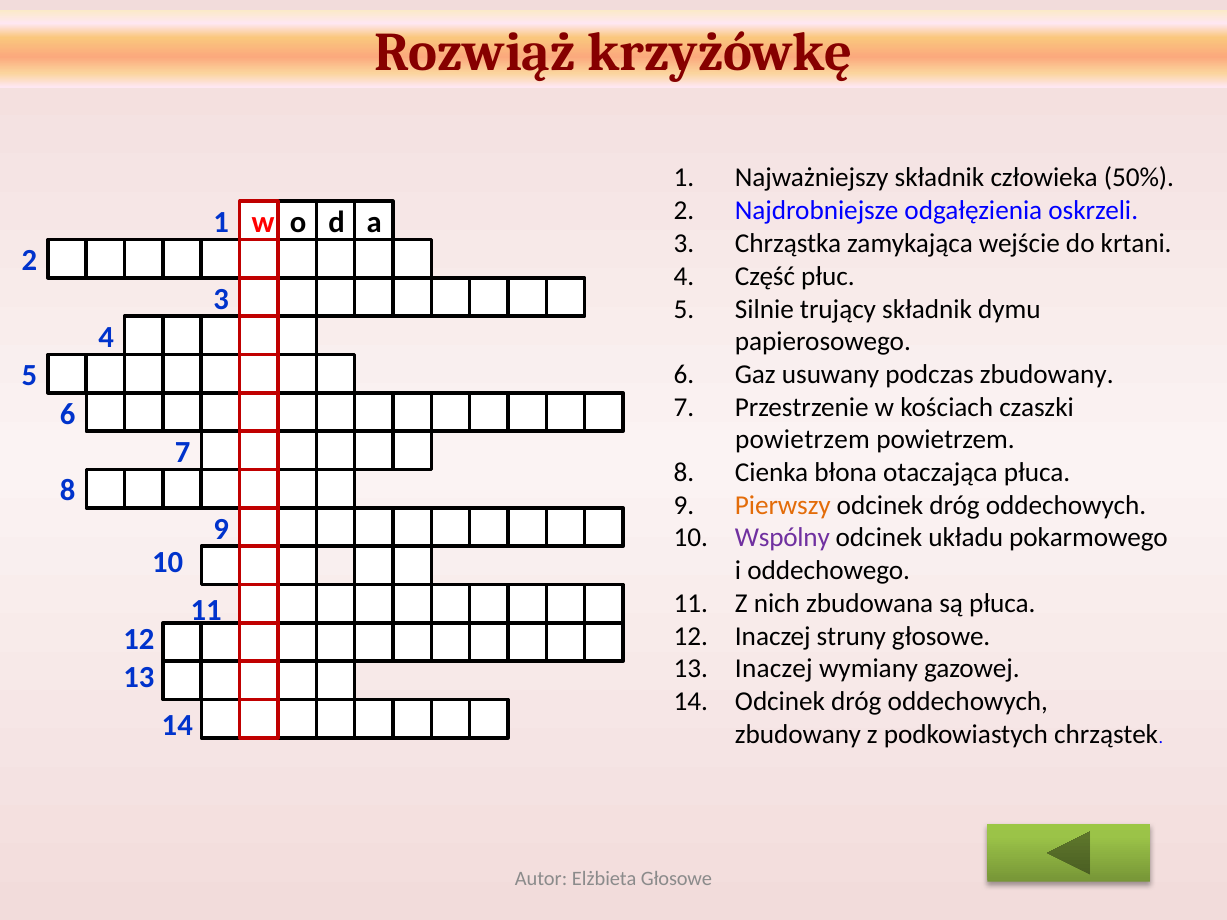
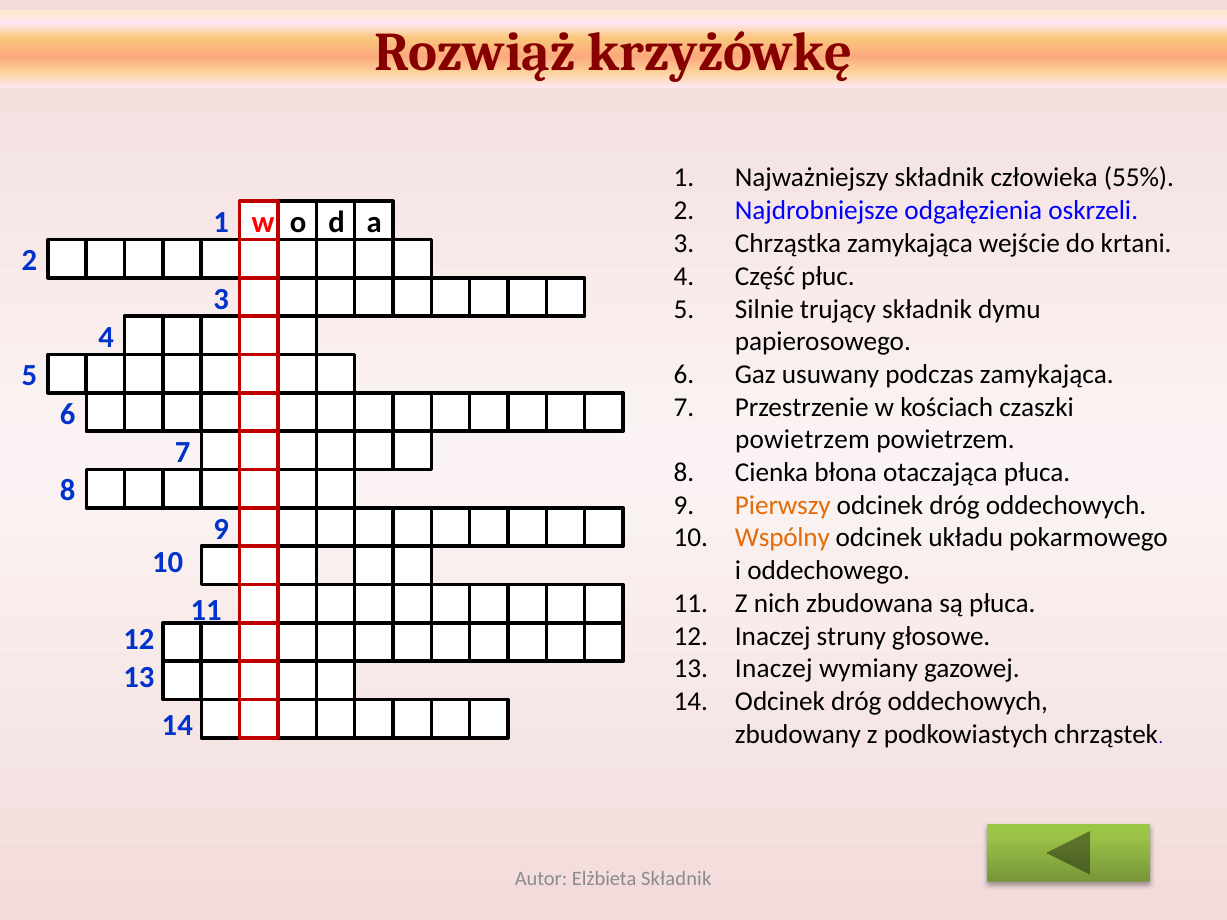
50%: 50% -> 55% (1139, 178)
podczas zbudowany: zbudowany -> zamykająca (1047, 375)
Wspólny colour: purple -> orange (782, 538)
Elżbieta Głosowe: Głosowe -> Składnik (676, 879)
